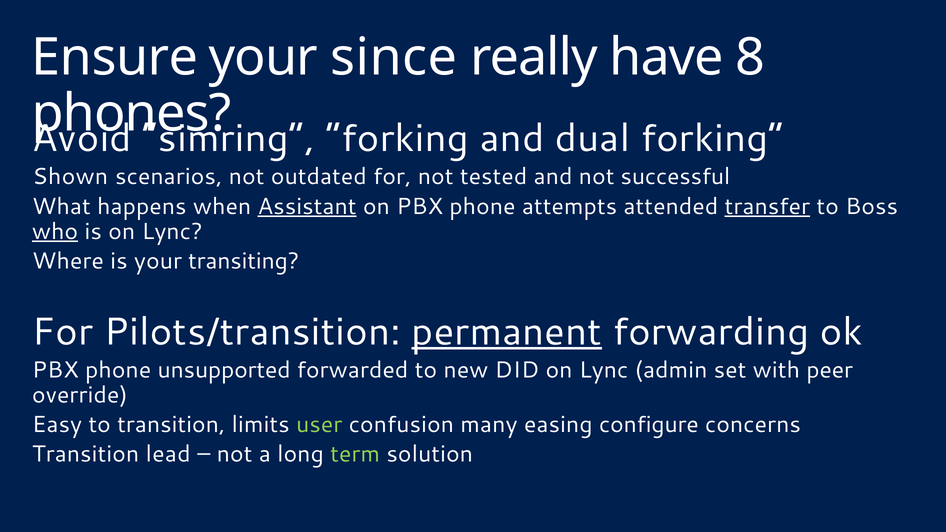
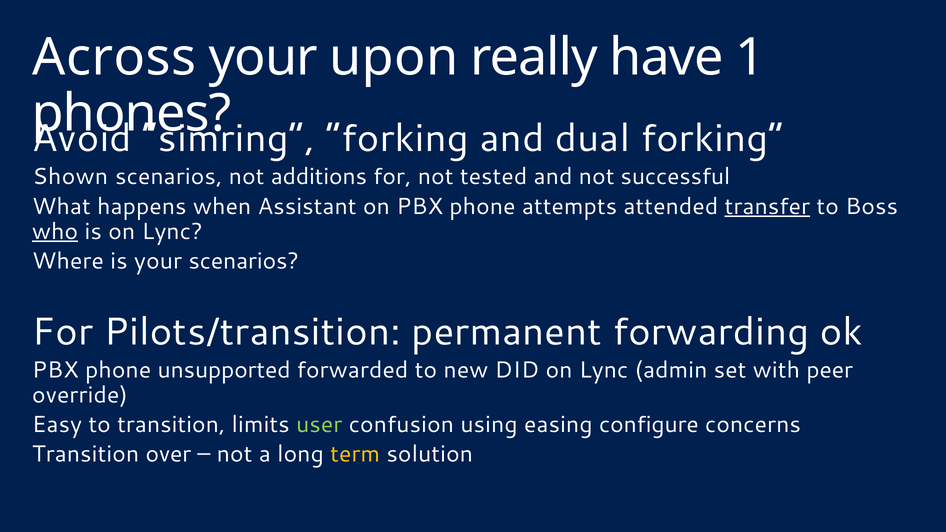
Ensure: Ensure -> Across (114, 57)
since: since -> upon (394, 57)
8: 8 -> 1 (750, 57)
outdated: outdated -> additions (319, 177)
Assistant underline: present -> none (307, 206)
your transiting: transiting -> scenarios (244, 261)
permanent underline: present -> none (507, 332)
many: many -> using (489, 425)
lead: lead -> over (168, 454)
term colour: light green -> yellow (355, 454)
